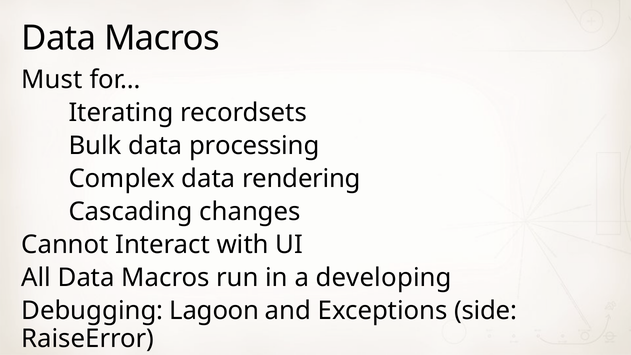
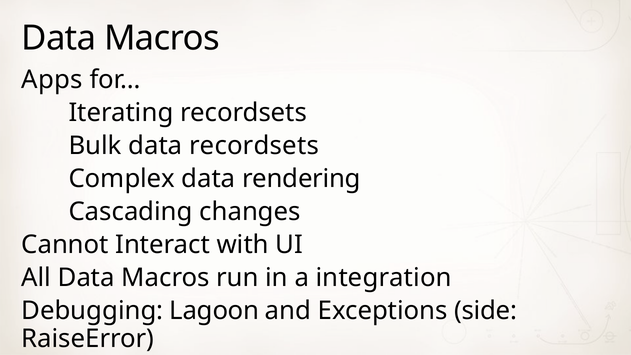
Must: Must -> Apps (52, 80)
data processing: processing -> recordsets (254, 146)
developing: developing -> integration (384, 278)
